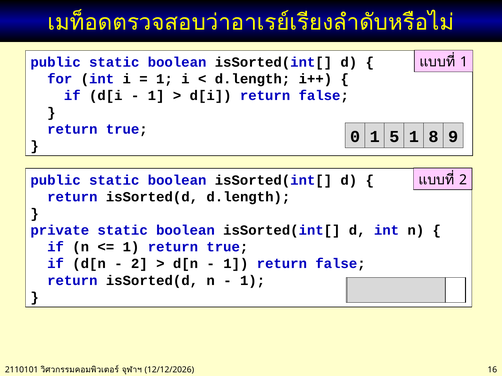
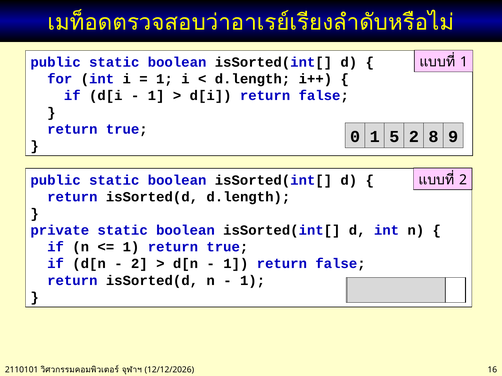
5 1: 1 -> 2 (414, 137)
